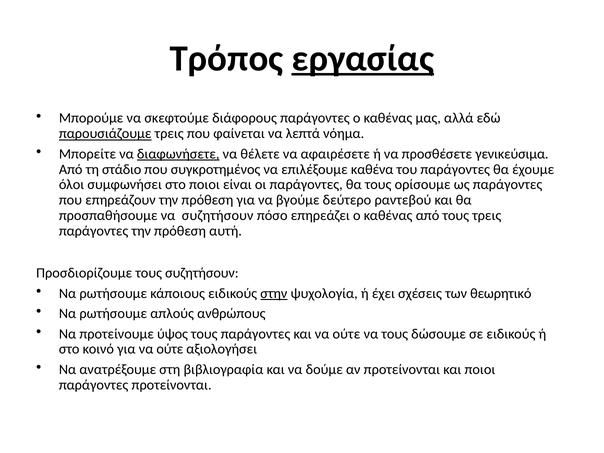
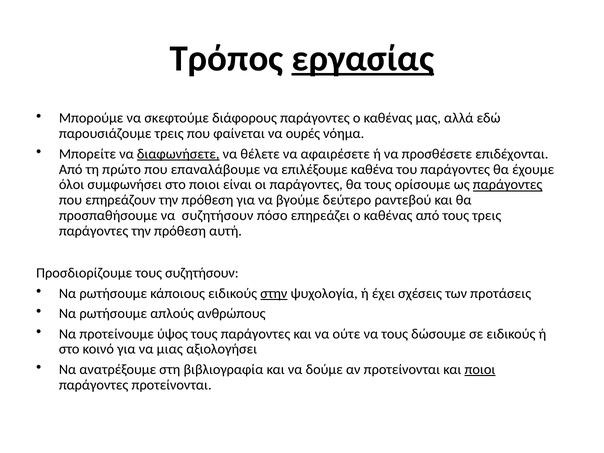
παρουσιάζουμε underline: present -> none (105, 134)
λεπτά: λεπτά -> ουρές (303, 134)
γενικεύσιμα: γενικεύσιμα -> επιδέχονται (512, 154)
στάδιο: στάδιο -> πρώτο (122, 169)
συγκροτημένος: συγκροτημένος -> επαναλάβουμε (215, 169)
παράγοντες underline: none -> present (508, 185)
θεωρητικό: θεωρητικό -> προτάσεις (501, 293)
για να ούτε: ούτε -> μιας (170, 349)
ποιοι underline: none -> present (480, 370)
